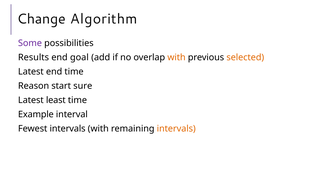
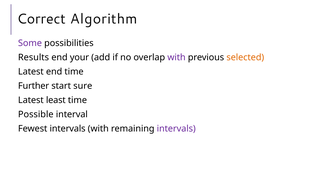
Change: Change -> Correct (41, 19)
goal: goal -> your (79, 57)
with colour: orange -> purple (177, 57)
Reason: Reason -> Further (34, 86)
Example: Example -> Possible (36, 114)
intervals colour: orange -> purple (176, 129)
